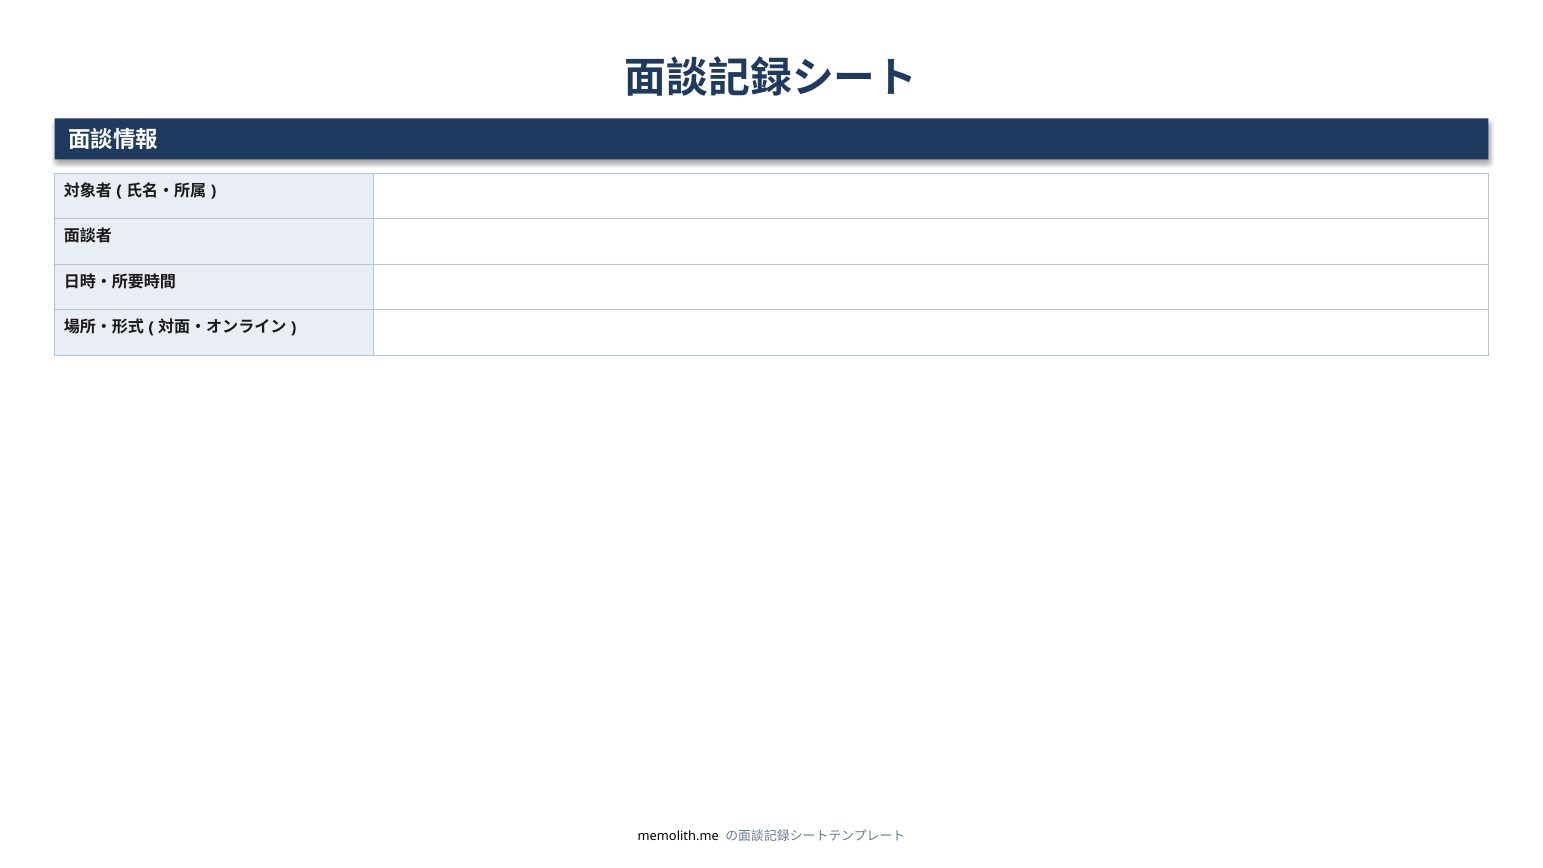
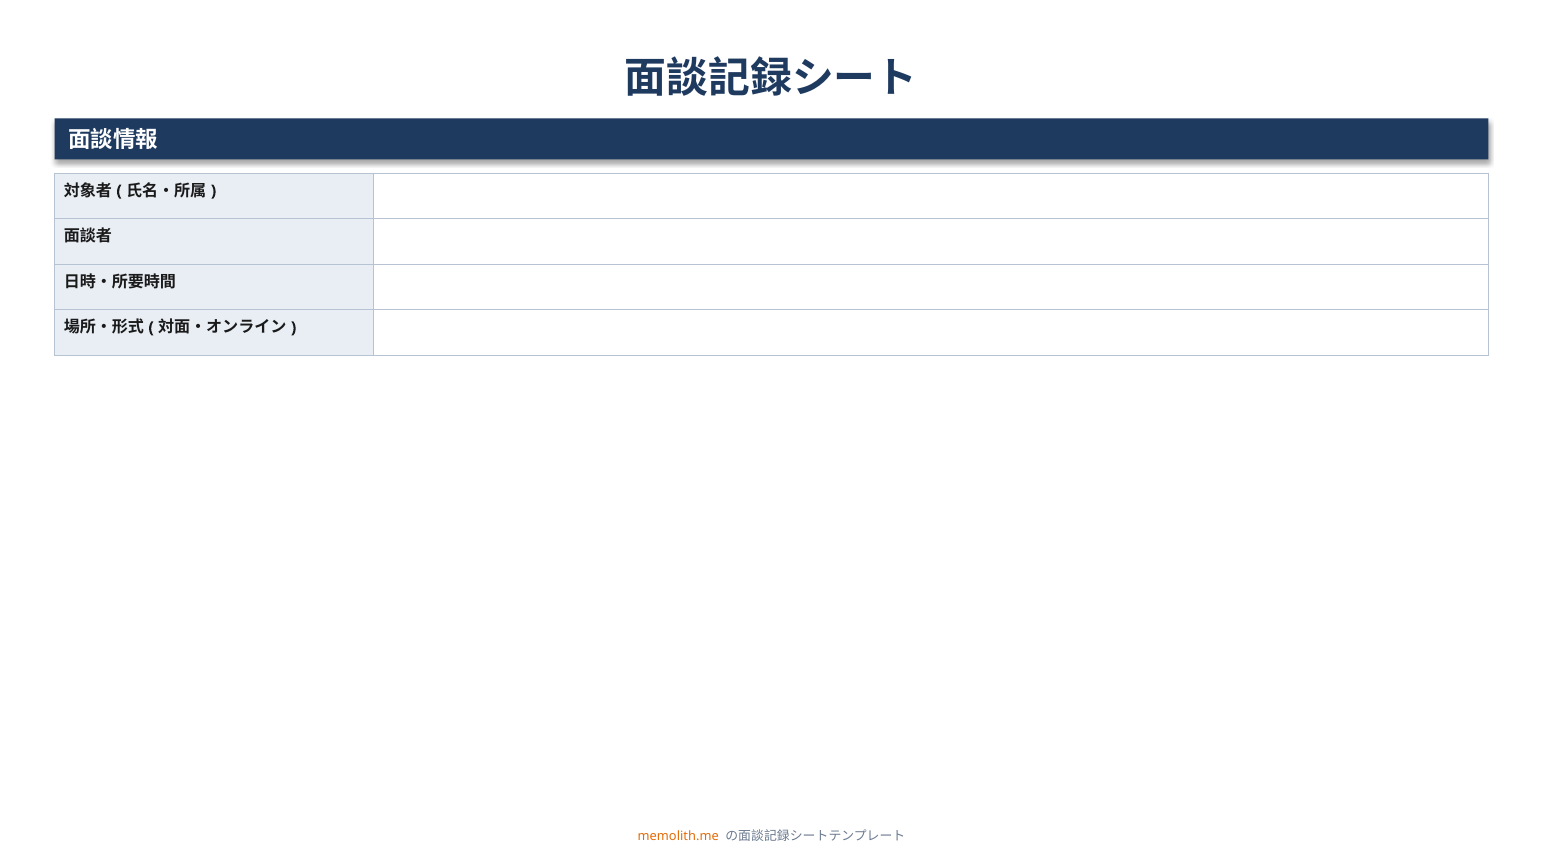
memolith.me colour: black -> orange (678, 837)
